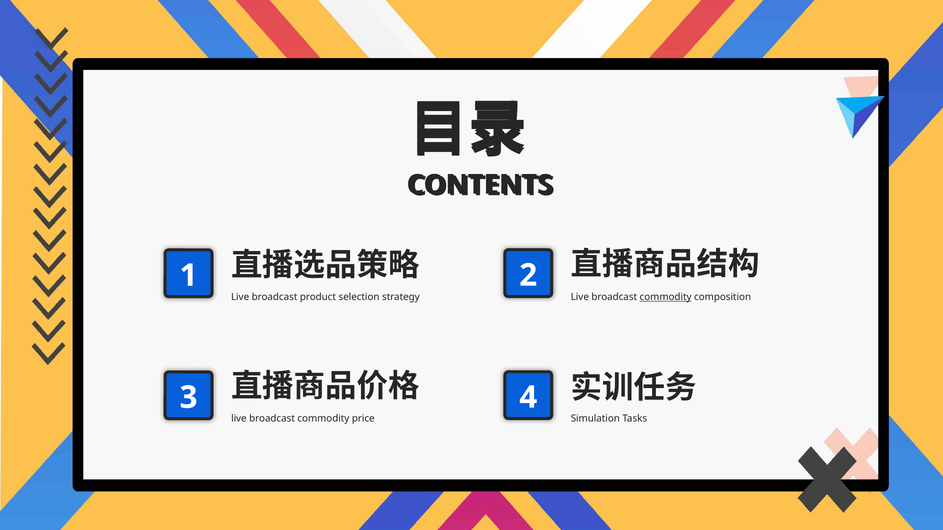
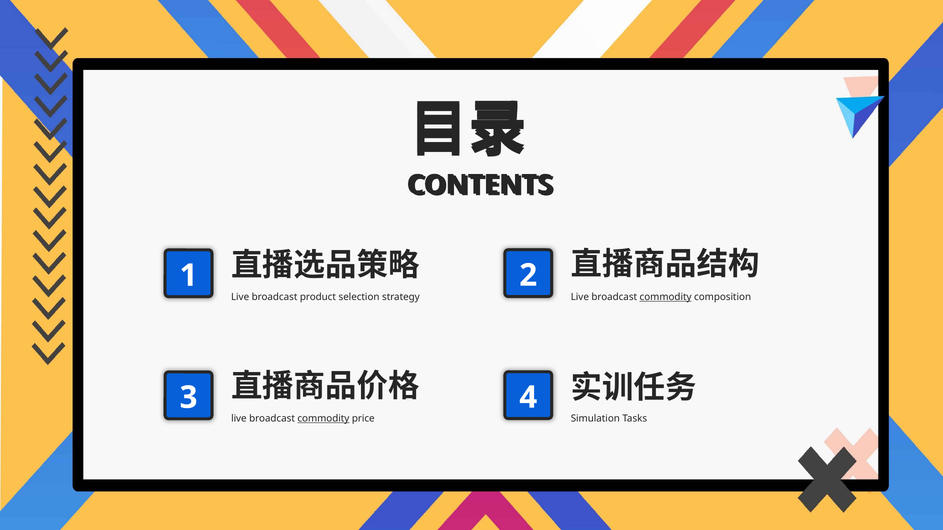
commodity underline: none -> present (323, 419)
